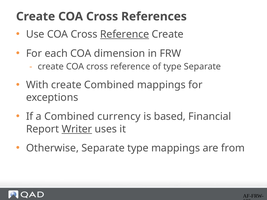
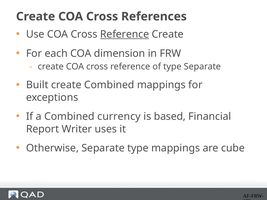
With: With -> Built (37, 85)
Writer underline: present -> none (77, 129)
from: from -> cube (233, 148)
